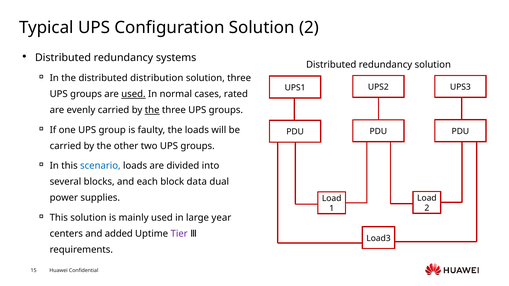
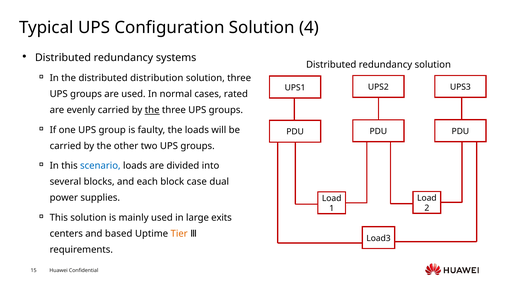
Solution 2: 2 -> 4 (309, 28)
used underline: present -> none (133, 94)
data: data -> case (197, 182)
year: year -> exits (221, 218)
added: added -> based (119, 234)
Tier colour: purple -> orange (179, 234)
